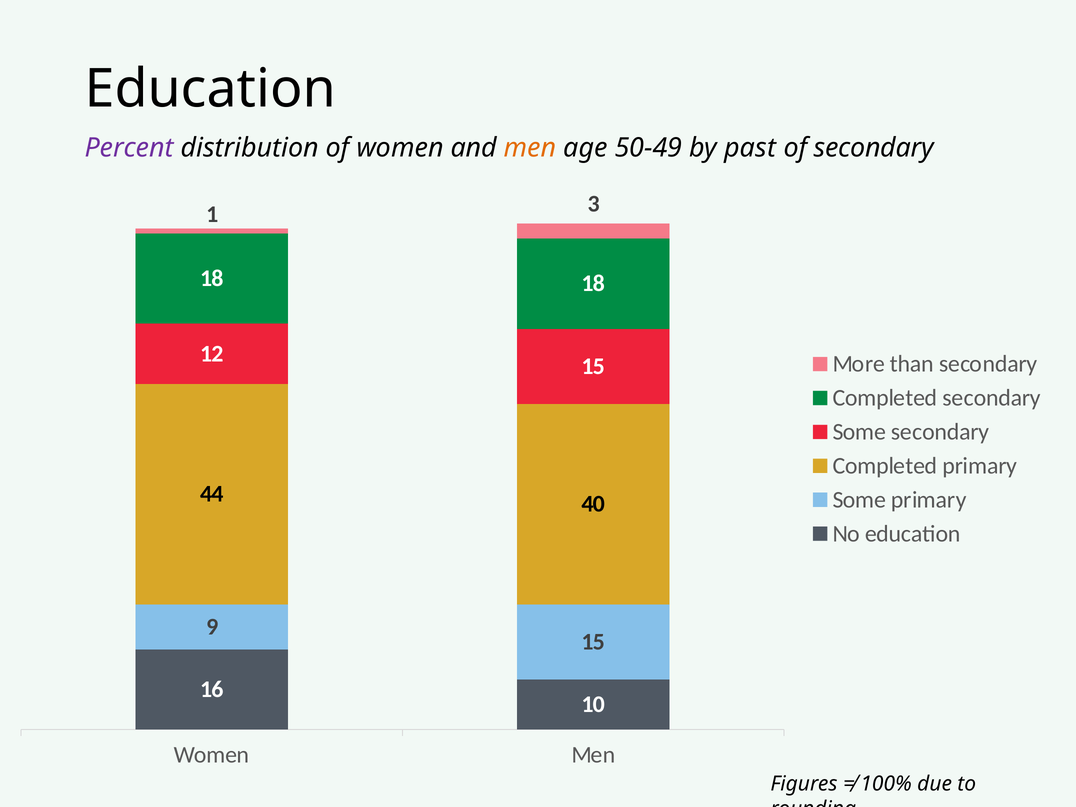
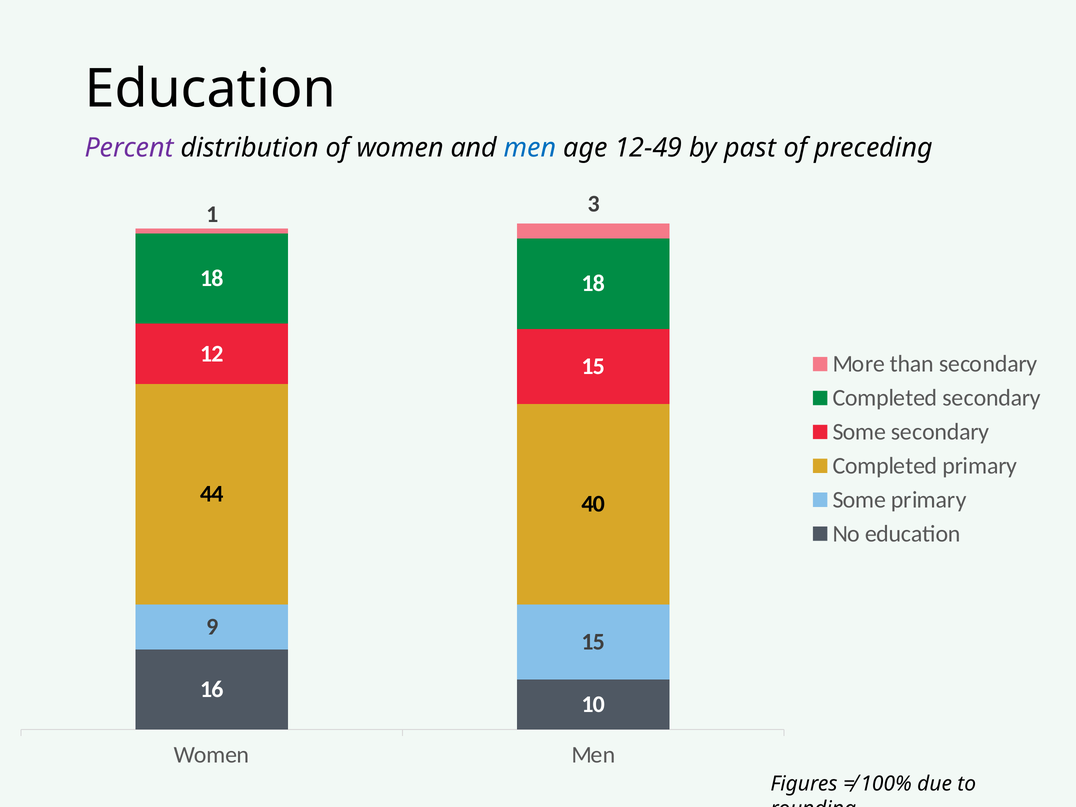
men colour: orange -> blue (530, 148)
50-49: 50-49 -> 12-49 (648, 148)
of secondary: secondary -> preceding (874, 148)
